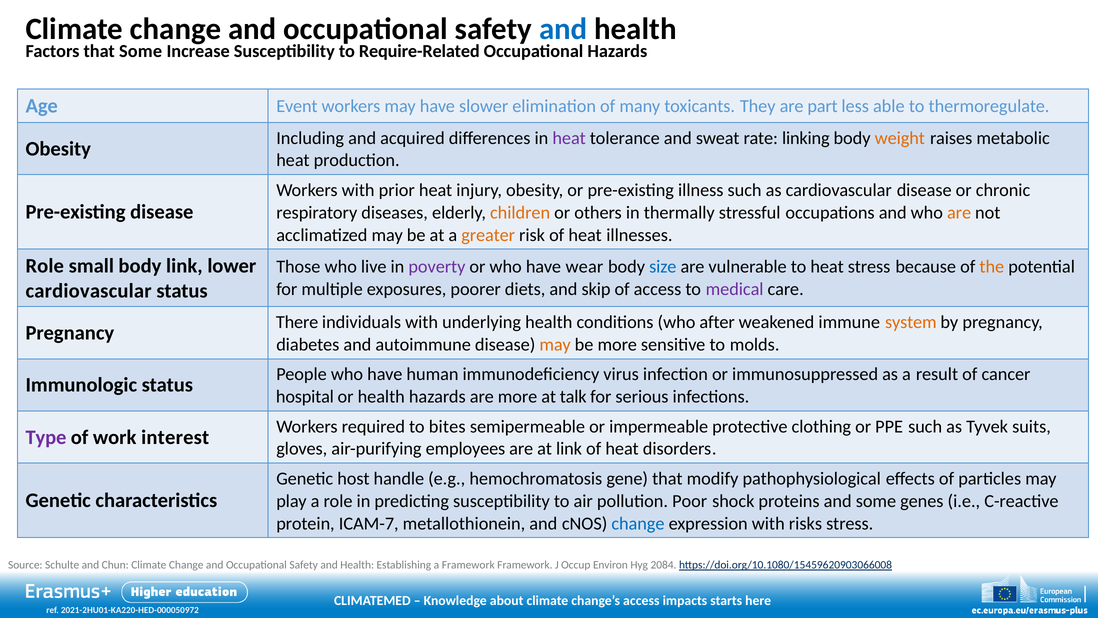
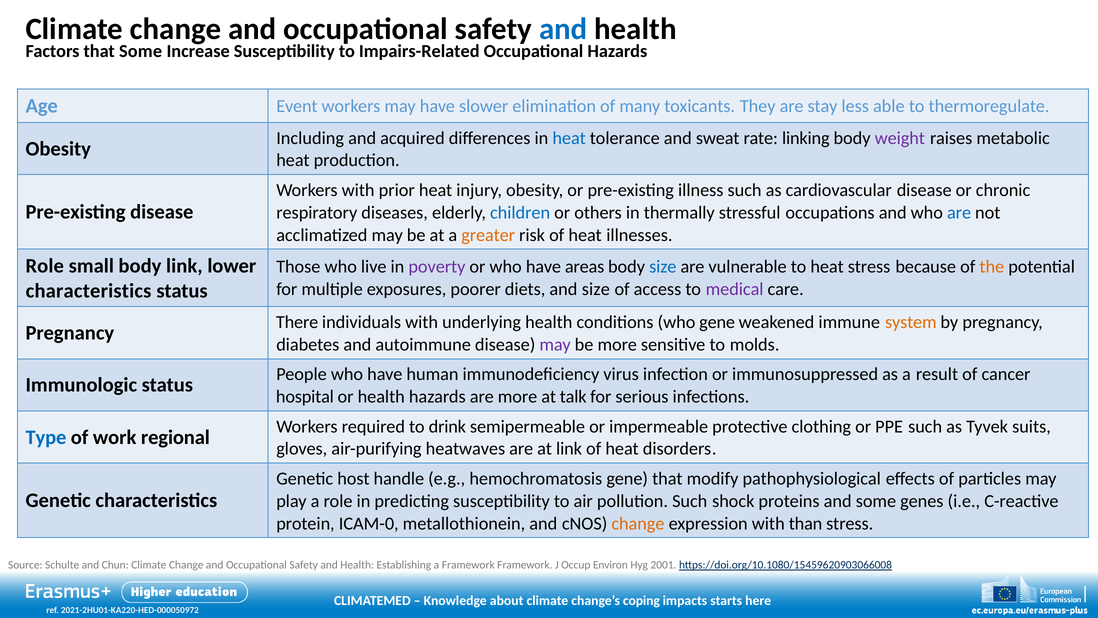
Require-Related: Require-Related -> Impairs-Related (419, 51)
part: part -> stay (823, 106)
heat colour: purple -> blue (569, 138)
weight colour: orange -> purple (900, 138)
children colour: orange -> blue (520, 212)
are colour: orange -> blue (959, 212)
wear: wear -> areas (585, 267)
and skip: skip -> size (596, 289)
cardiovascular: cardiovascular -> characteristics (89, 291)
who after: after -> gene (717, 322)
may colour: orange -> purple (555, 344)
bites: bites -> drink (447, 426)
Type colour: purple -> blue (46, 437)
interest: interest -> regional (175, 437)
employees: employees -> heatwaves (465, 449)
pollution Poor: Poor -> Such (690, 501)
ICAM-7: ICAM-7 -> ICAM-0 (369, 523)
change colour: blue -> orange (638, 523)
risks: risks -> than (806, 523)
2084: 2084 -> 2001 (664, 565)
access: access -> coping (641, 600)
